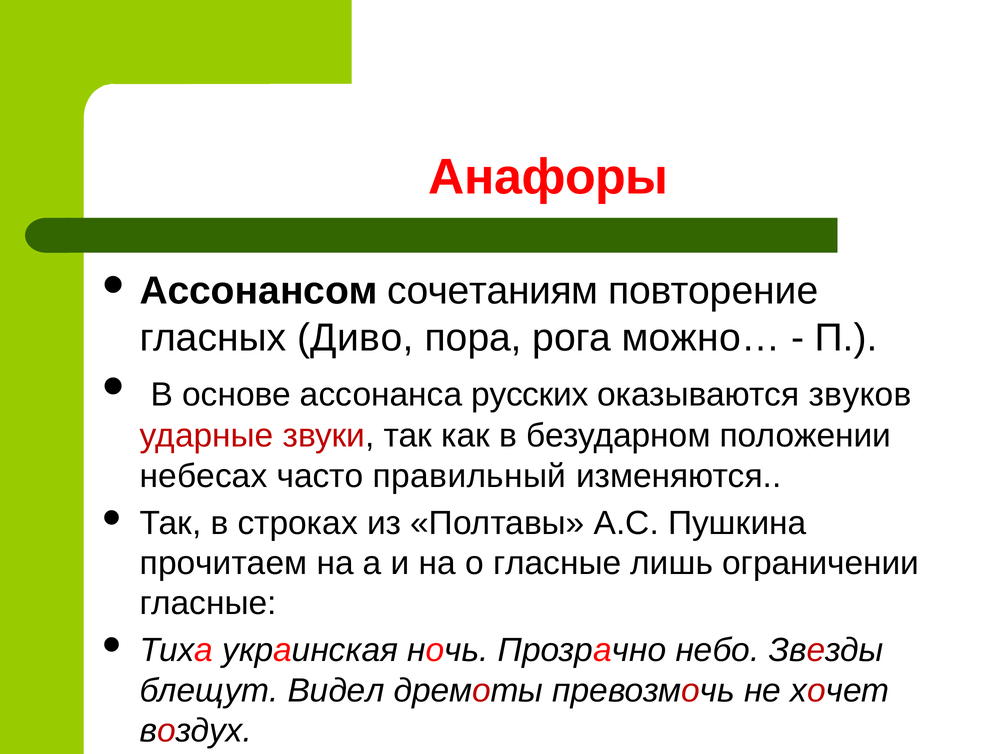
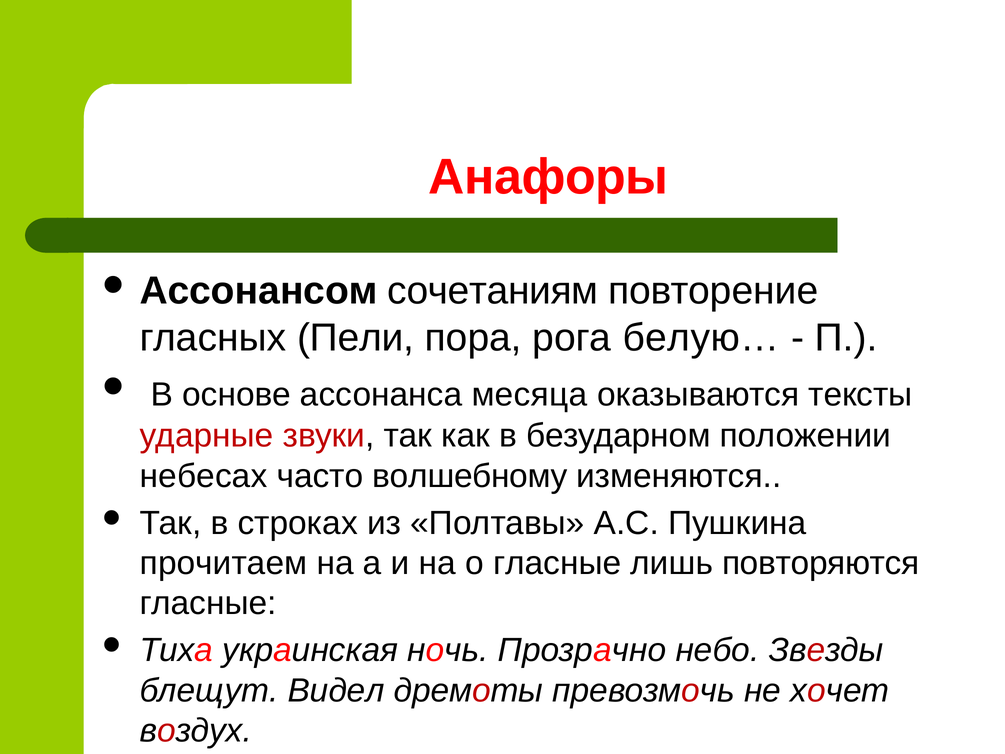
Диво: Диво -> Пели (356, 338)
можно…: можно… -> белую… (701, 338)
русских: русских -> месяца (530, 394)
звуков: звуков -> тексты (860, 394)
правильный: правильный -> волшебному (470, 476)
ограничении: ограничении -> повторяются (821, 563)
